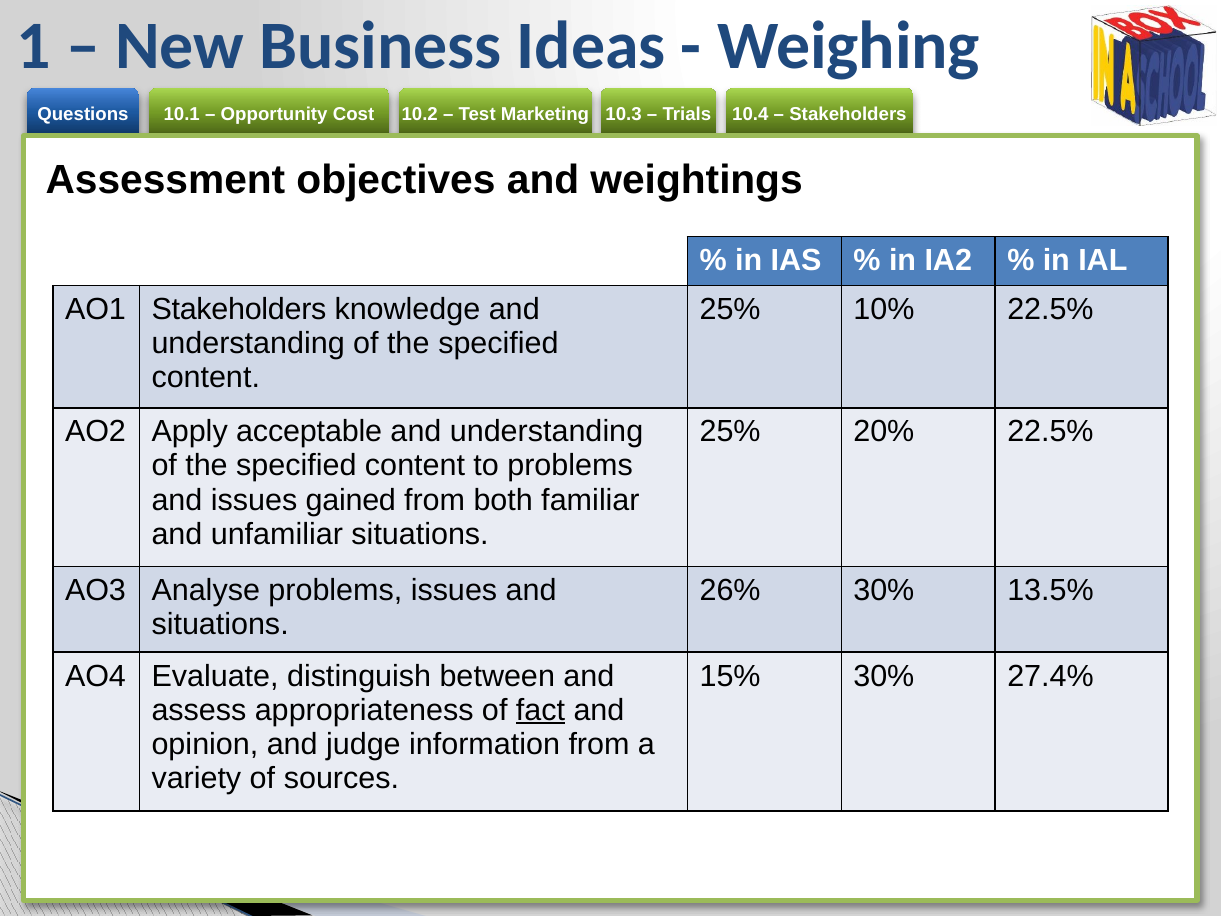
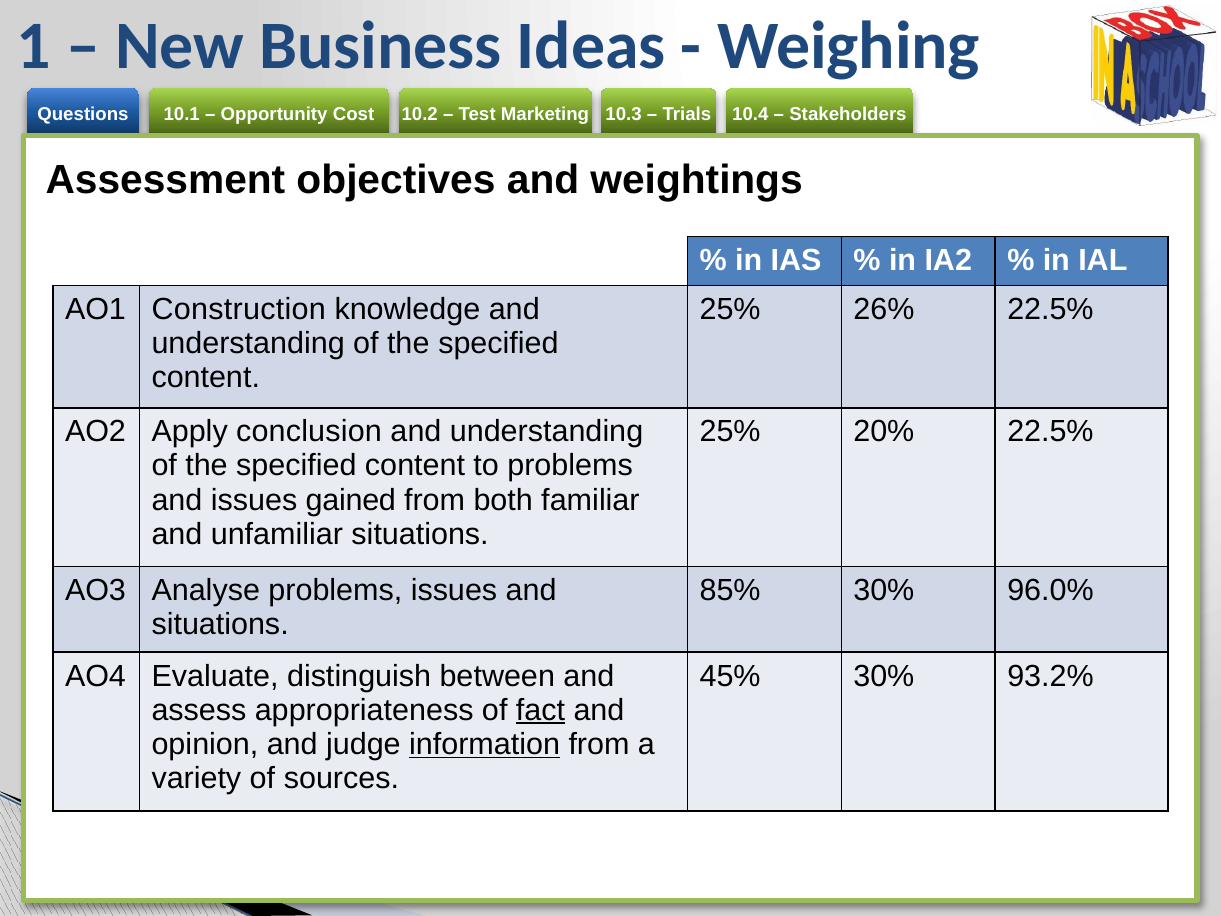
AO1 Stakeholders: Stakeholders -> Construction (239, 309)
10%: 10% -> 26% (884, 309)
acceptable: acceptable -> conclusion (309, 431)
26%: 26% -> 85% (730, 590)
13.5%: 13.5% -> 96.0% (1050, 590)
15%: 15% -> 45% (730, 676)
27.4%: 27.4% -> 93.2% (1050, 676)
information underline: none -> present (485, 744)
